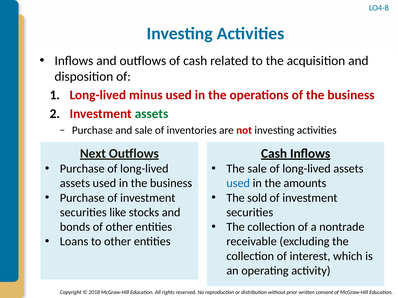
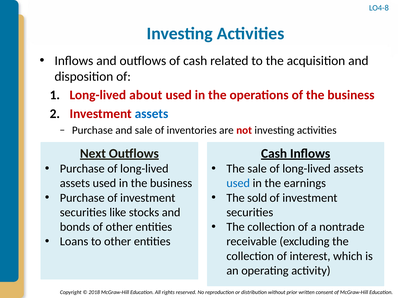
minus: minus -> about (146, 95)
assets colour: green -> blue (151, 114)
amounts: amounts -> earnings (305, 184)
